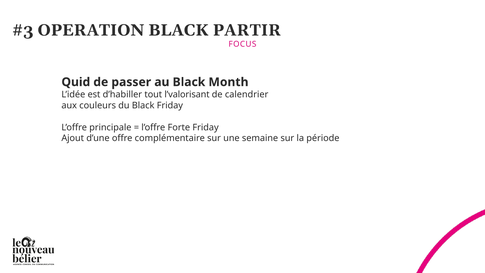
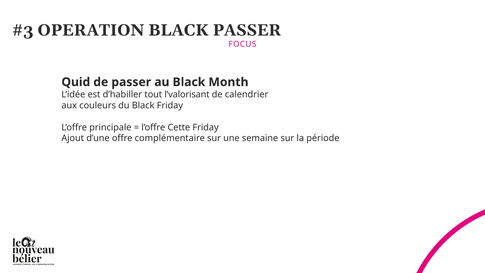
BLACK PARTIR: PARTIR -> PASSER (247, 30)
Forte: Forte -> Cette (179, 127)
